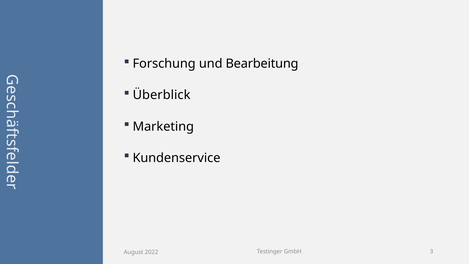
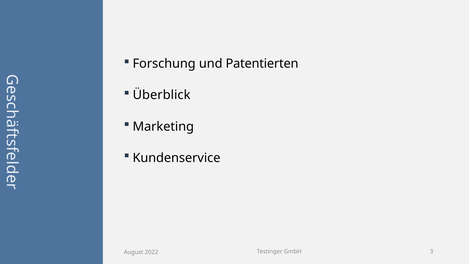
Bearbeitung: Bearbeitung -> Patentierten (262, 64)
